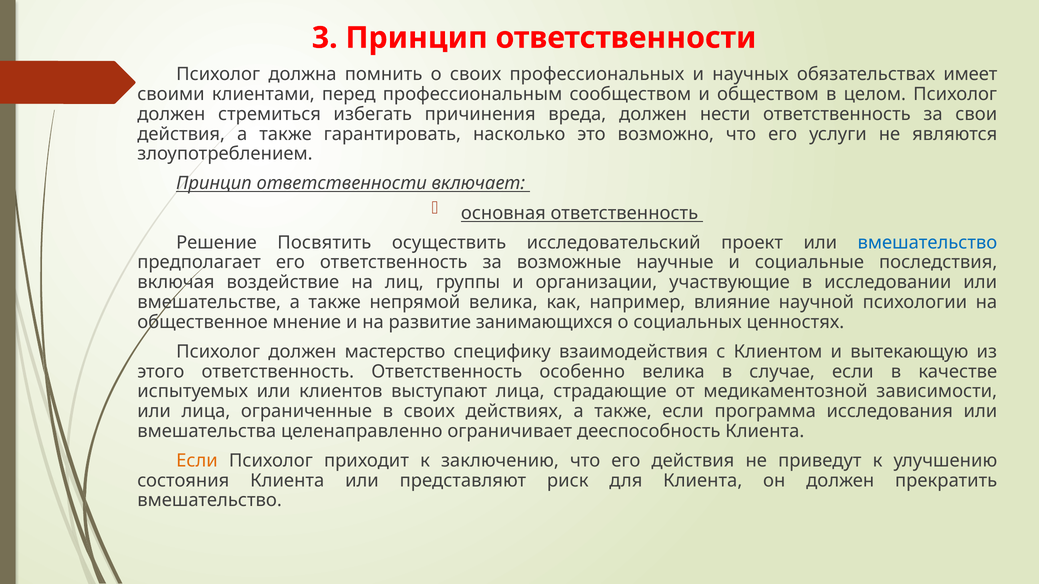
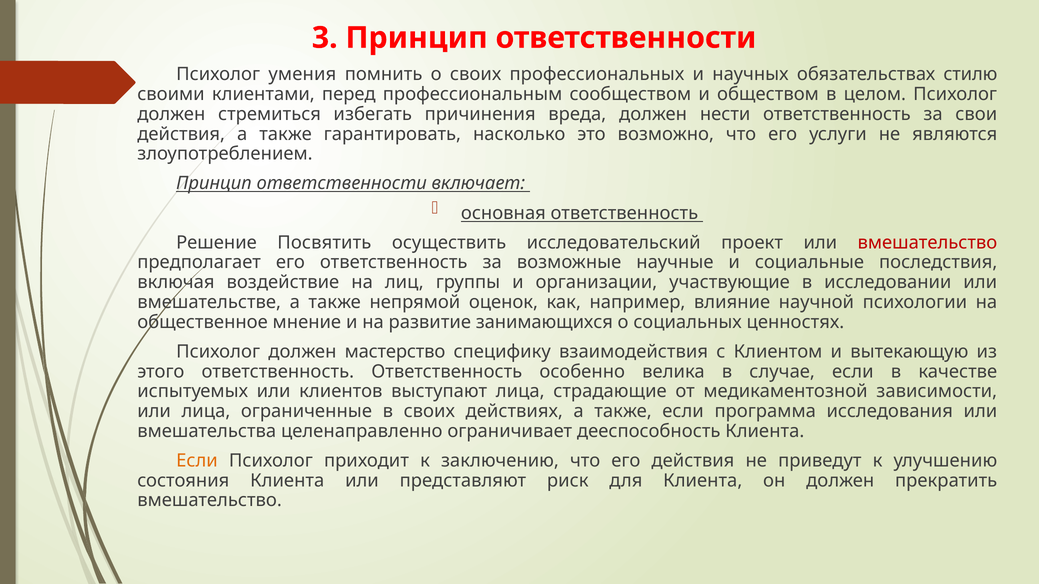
должна: должна -> умения (302, 74)
имеет: имеет -> стилю (970, 74)
вмешательство colour: blue -> red (927, 243)
непрямой велика: велика -> оценок (503, 302)
